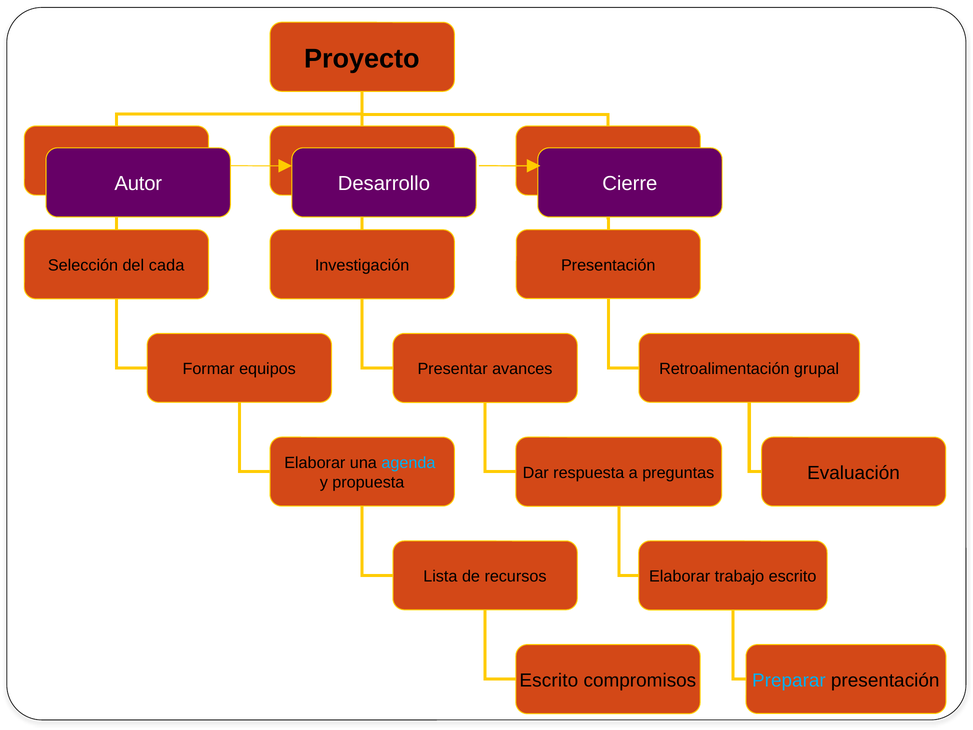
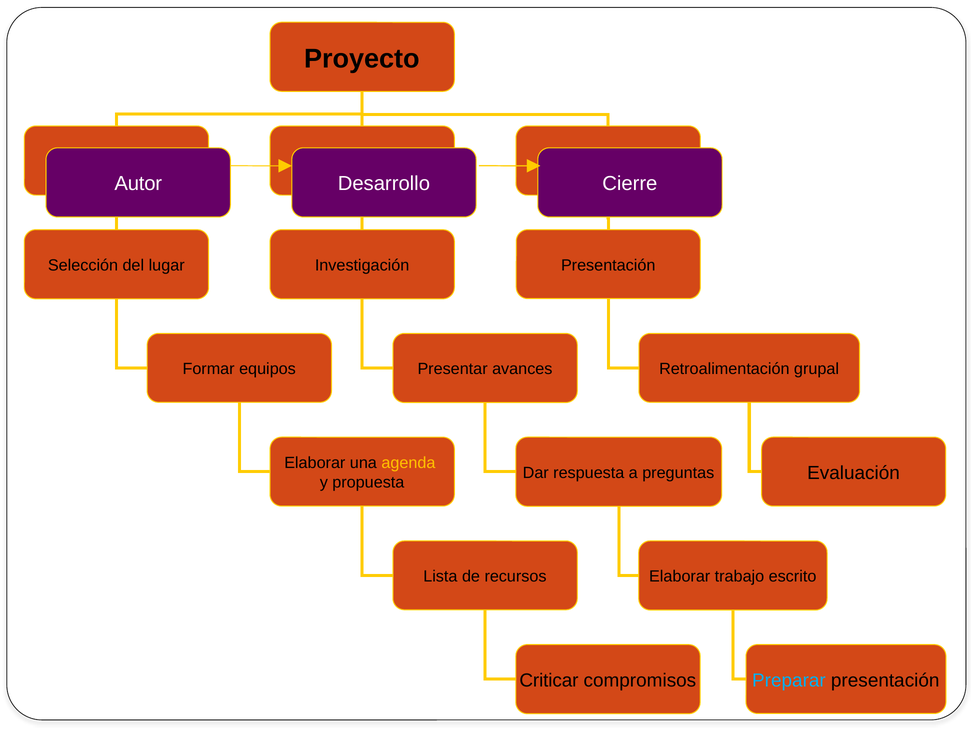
cada: cada -> lugar (167, 265)
agenda colour: light blue -> yellow (408, 463)
Escrito: Escrito -> Criticar (549, 680)
